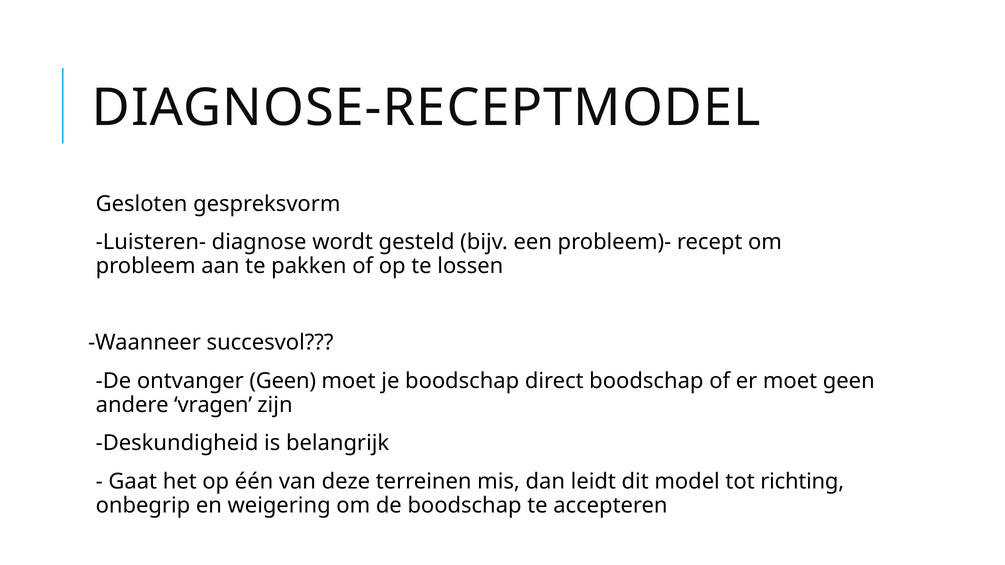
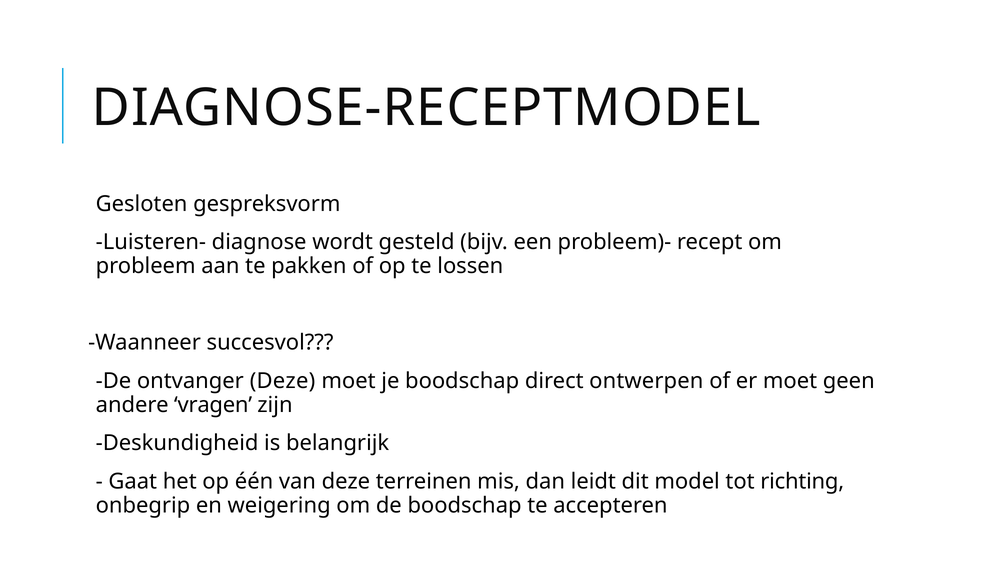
ontvanger Geen: Geen -> Deze (283, 381)
direct boodschap: boodschap -> ontwerpen (646, 381)
